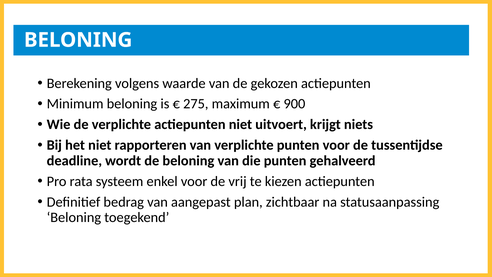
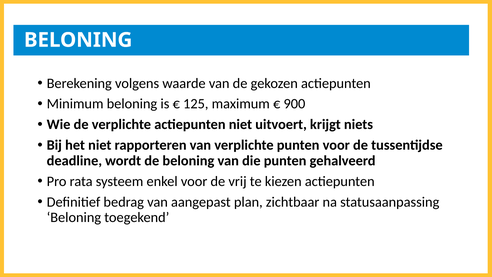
275: 275 -> 125 (196, 104)
